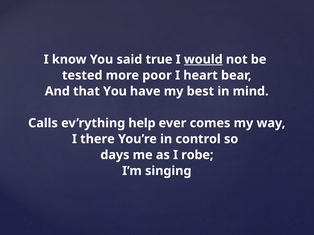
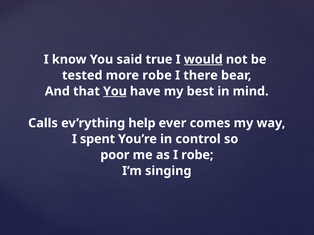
more poor: poor -> robe (157, 75)
heart: heart -> there (201, 75)
You underline: none -> present (115, 91)
there: there -> spent (98, 139)
days: days -> poor (115, 155)
